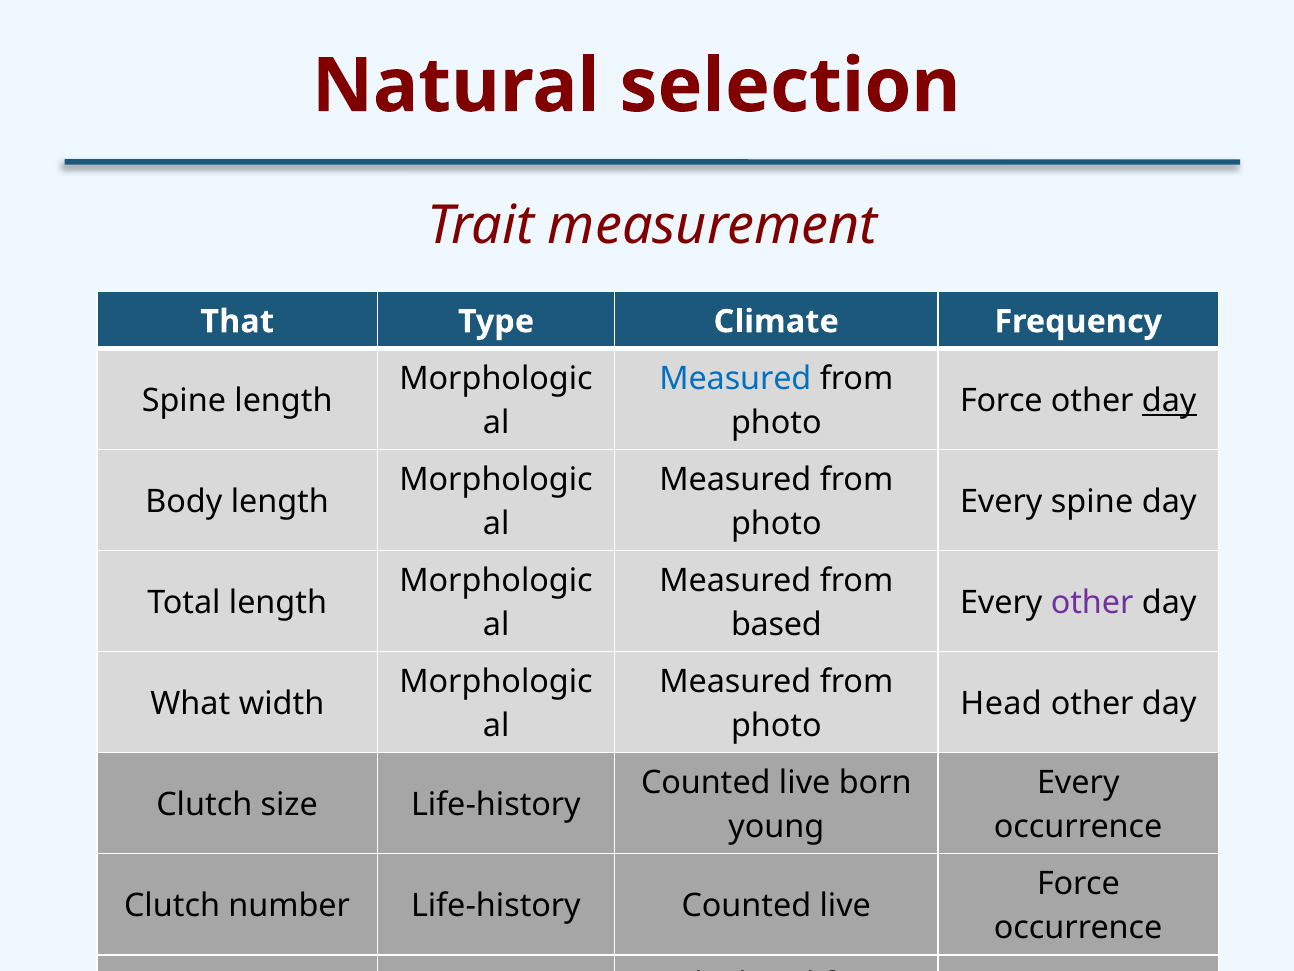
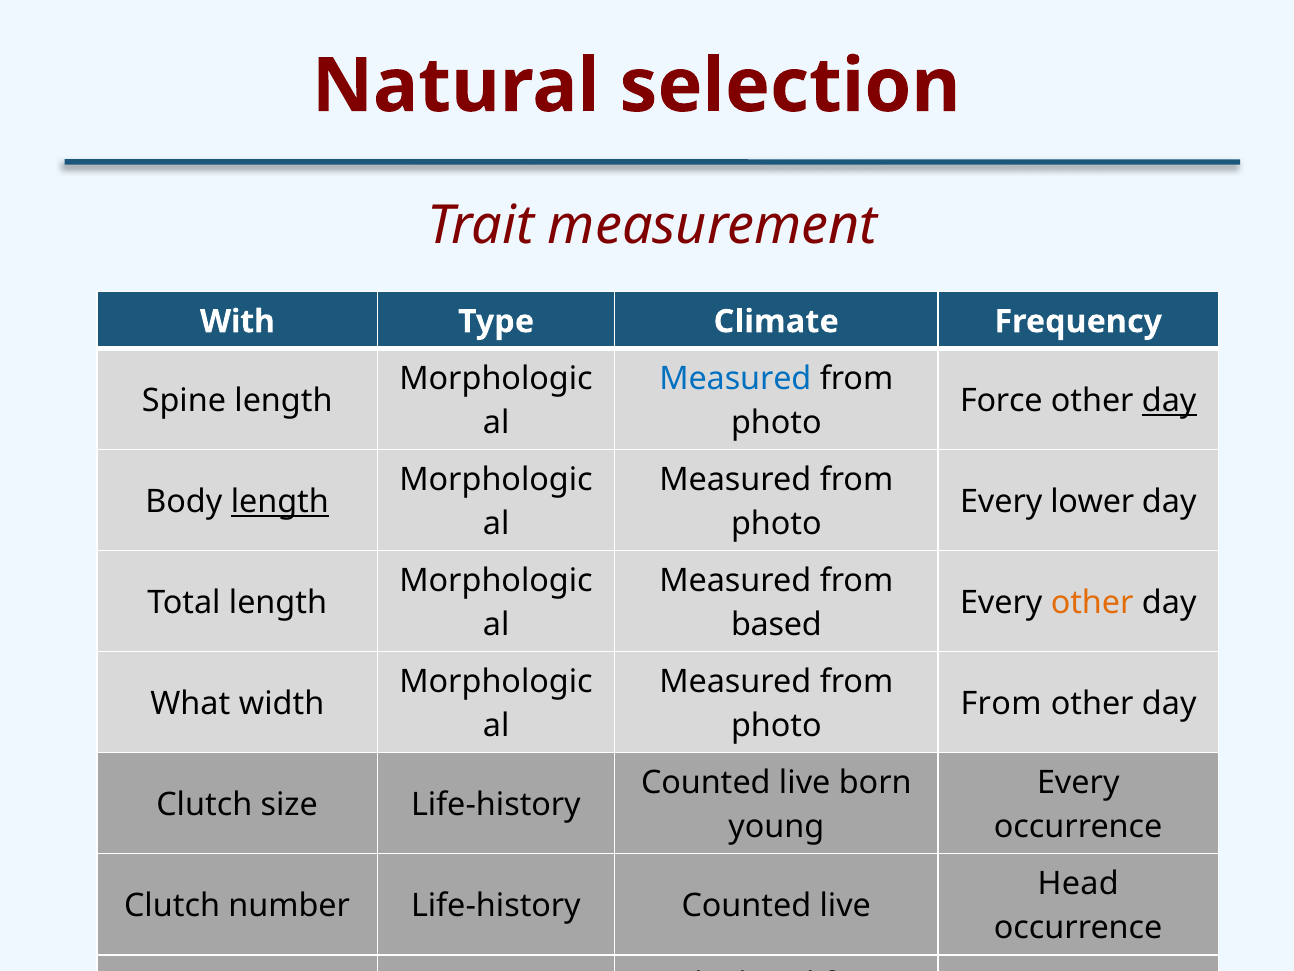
That: That -> With (237, 321)
length underline: none -> present (280, 501)
Every spine: spine -> lower (1092, 501)
other colour: purple -> orange (1092, 602)
Head: Head -> From (1001, 704)
Force: Force -> Head (1078, 884)
